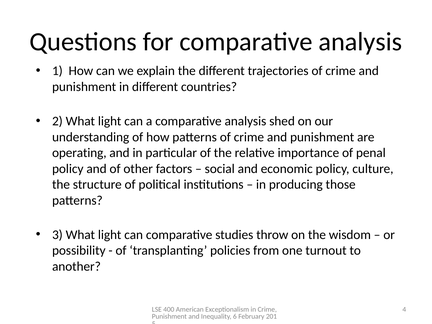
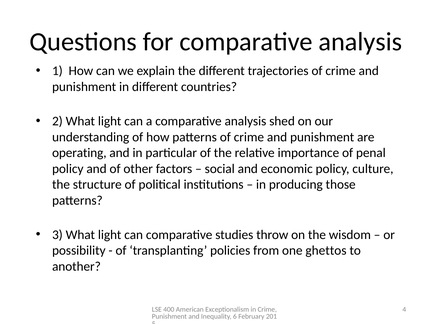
turnout: turnout -> ghettos (326, 251)
